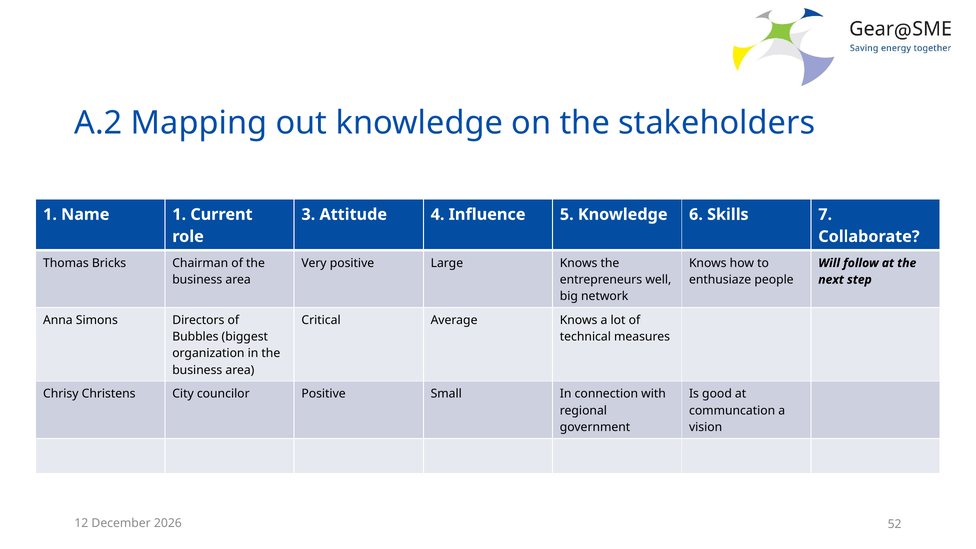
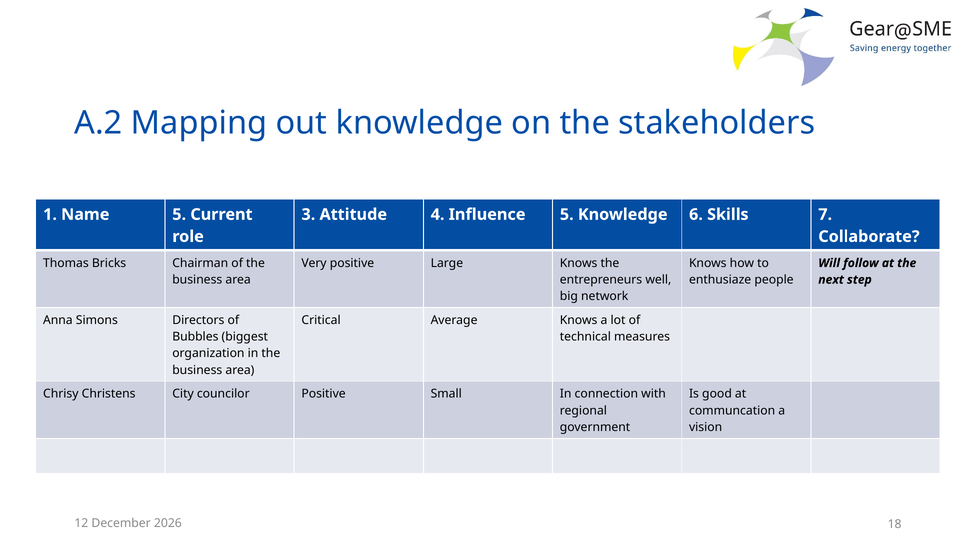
Name 1: 1 -> 5 (179, 214)
52: 52 -> 18 (895, 524)
